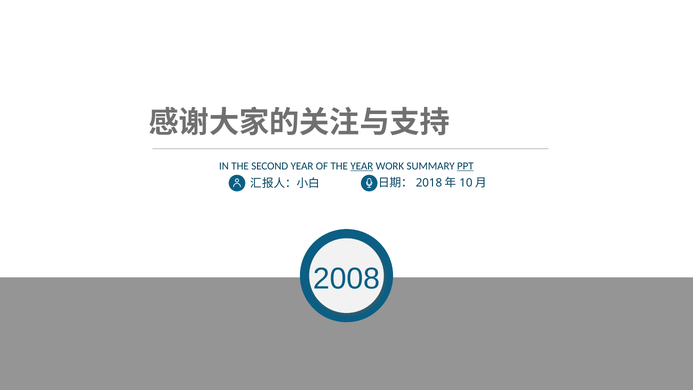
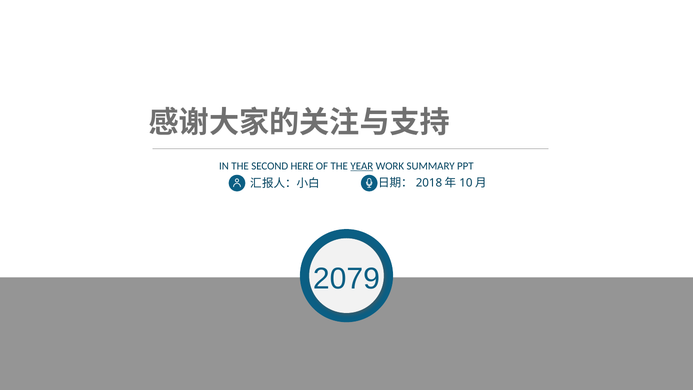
SECOND YEAR: YEAR -> HERE (302, 166)
PPT underline: present -> none (465, 166)
2008: 2008 -> 2079 (346, 279)
